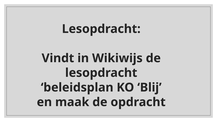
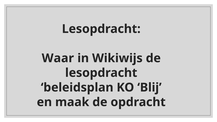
Vindt: Vindt -> Waar (58, 58)
